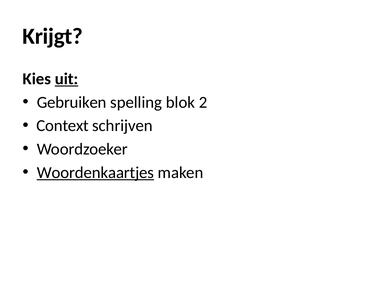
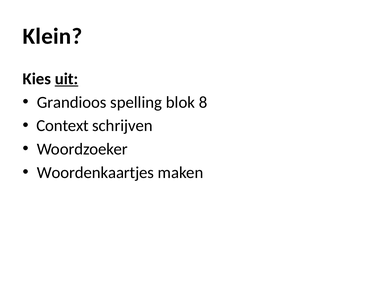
Krijgt: Krijgt -> Klein (52, 36)
Gebruiken: Gebruiken -> Grandioos (72, 103)
2: 2 -> 8 (203, 103)
Woordenkaartjes underline: present -> none (95, 173)
